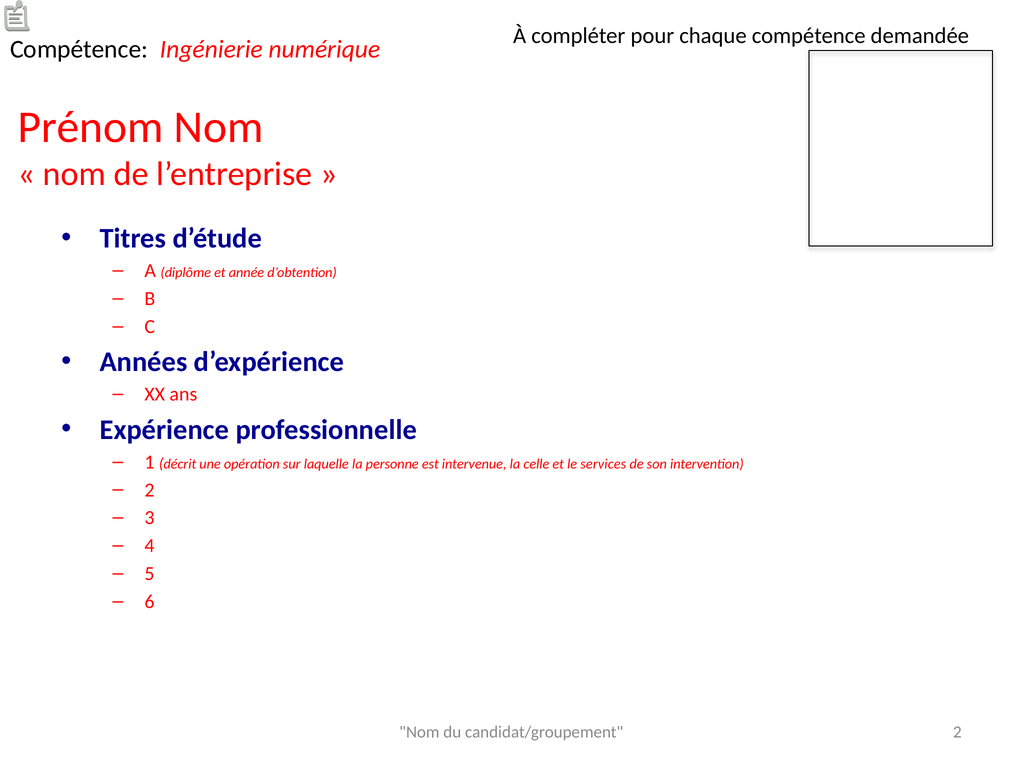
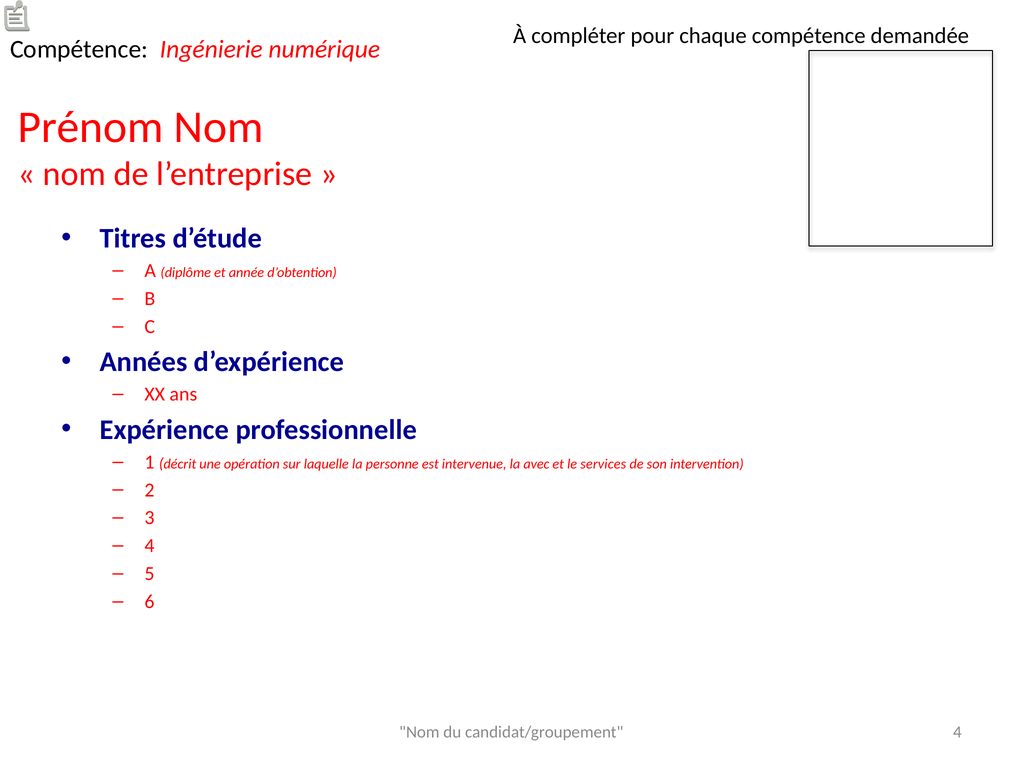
celle: celle -> avec (536, 464)
candidat/groupement 2: 2 -> 4 (957, 733)
